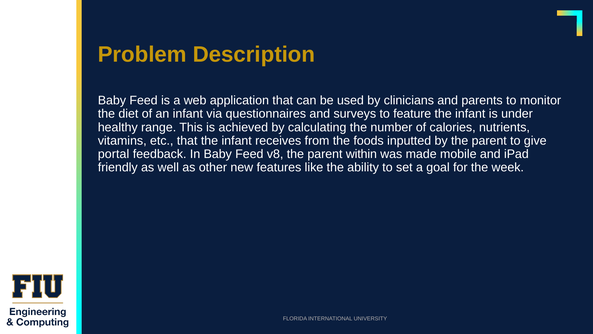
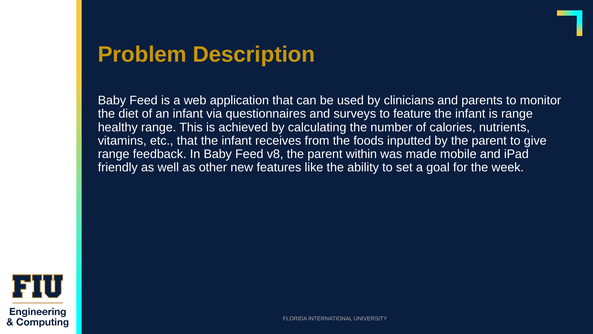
is under: under -> range (517, 114)
portal: portal -> range (114, 154)
